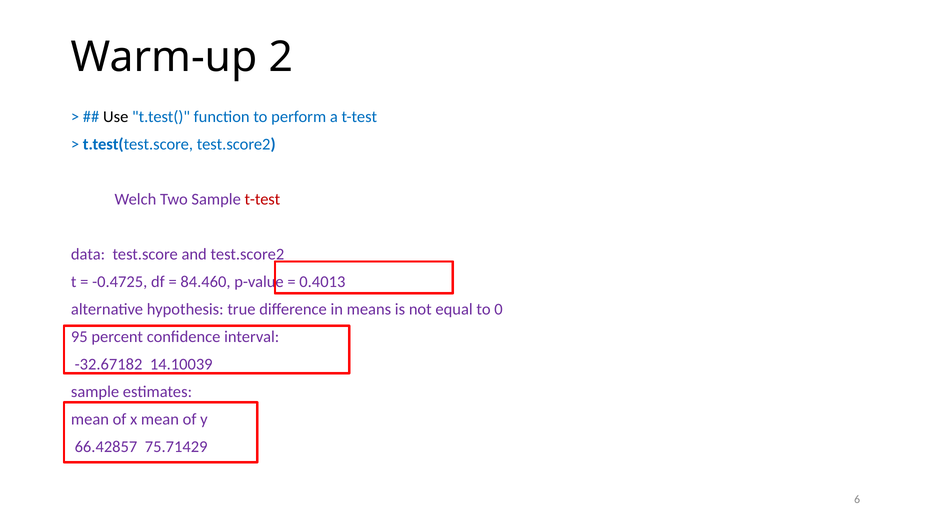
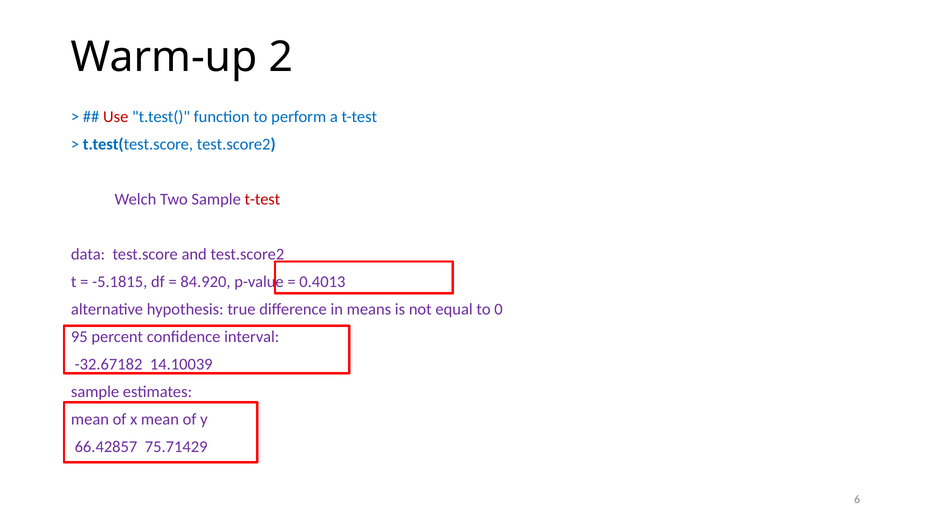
Use colour: black -> red (116, 117)
-0.4725: -0.4725 -> -5.1815 (120, 282)
84.460: 84.460 -> 84.920 (205, 282)
